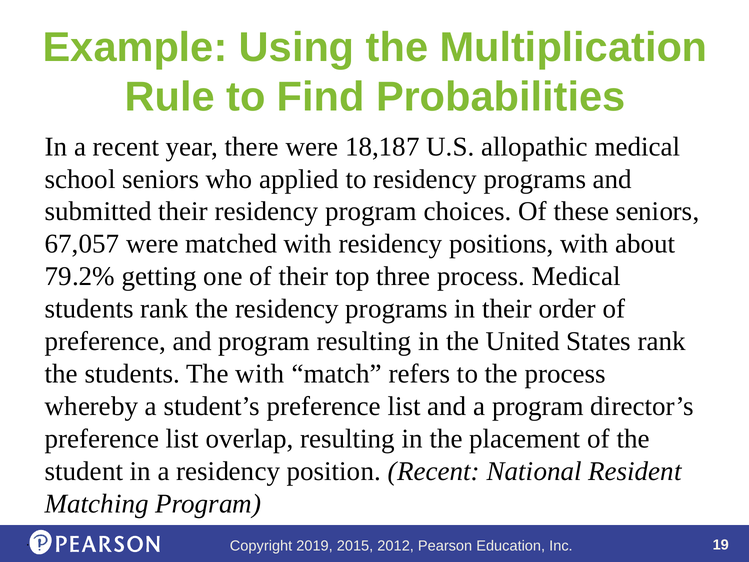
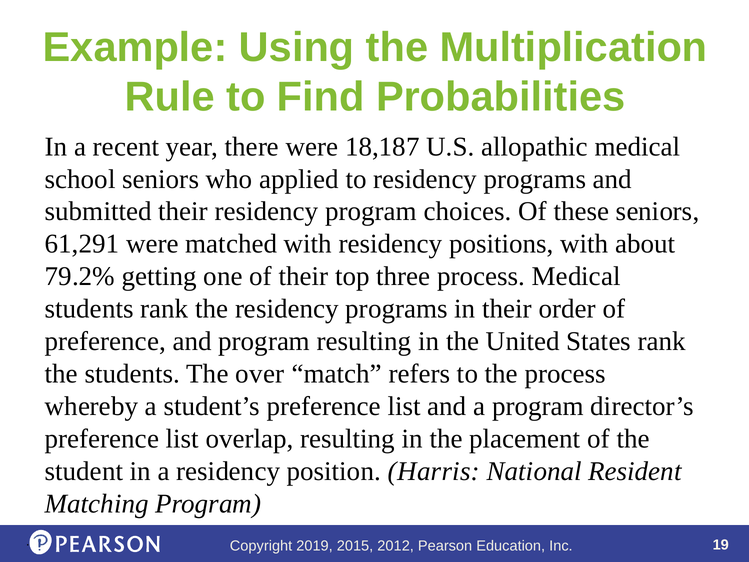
67,057: 67,057 -> 61,291 (82, 244)
The with: with -> over (260, 374)
position Recent: Recent -> Harris (434, 471)
